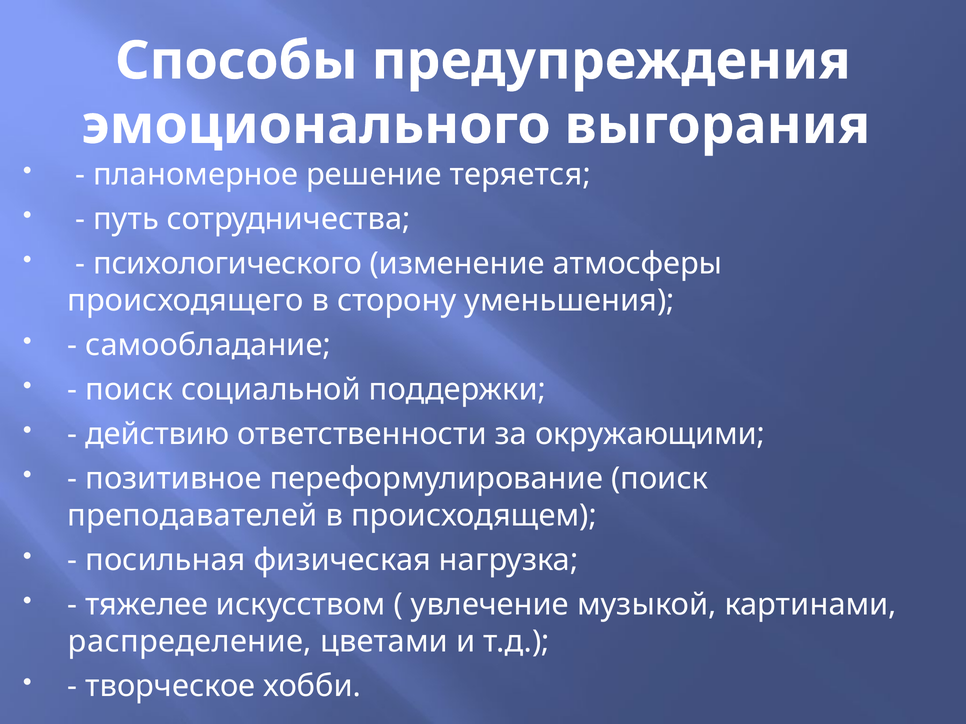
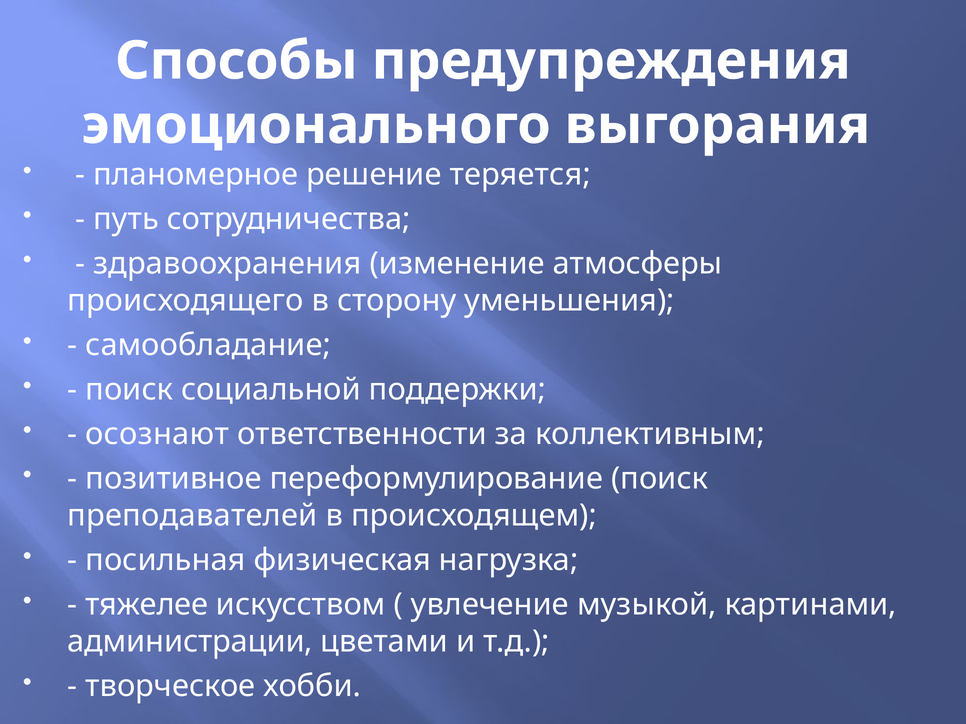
психологического: психологического -> здравоохранения (227, 264)
действию: действию -> осознают (157, 434)
окружающими: окружающими -> коллективным (650, 434)
распределение: распределение -> администрации (190, 642)
